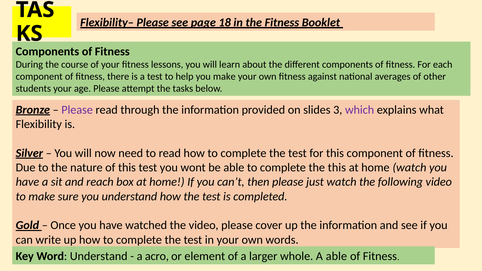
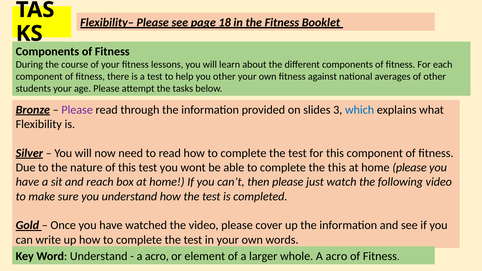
you make: make -> other (224, 77)
which colour: purple -> blue (360, 110)
home watch: watch -> please (410, 168)
whole A able: able -> acro (336, 256)
